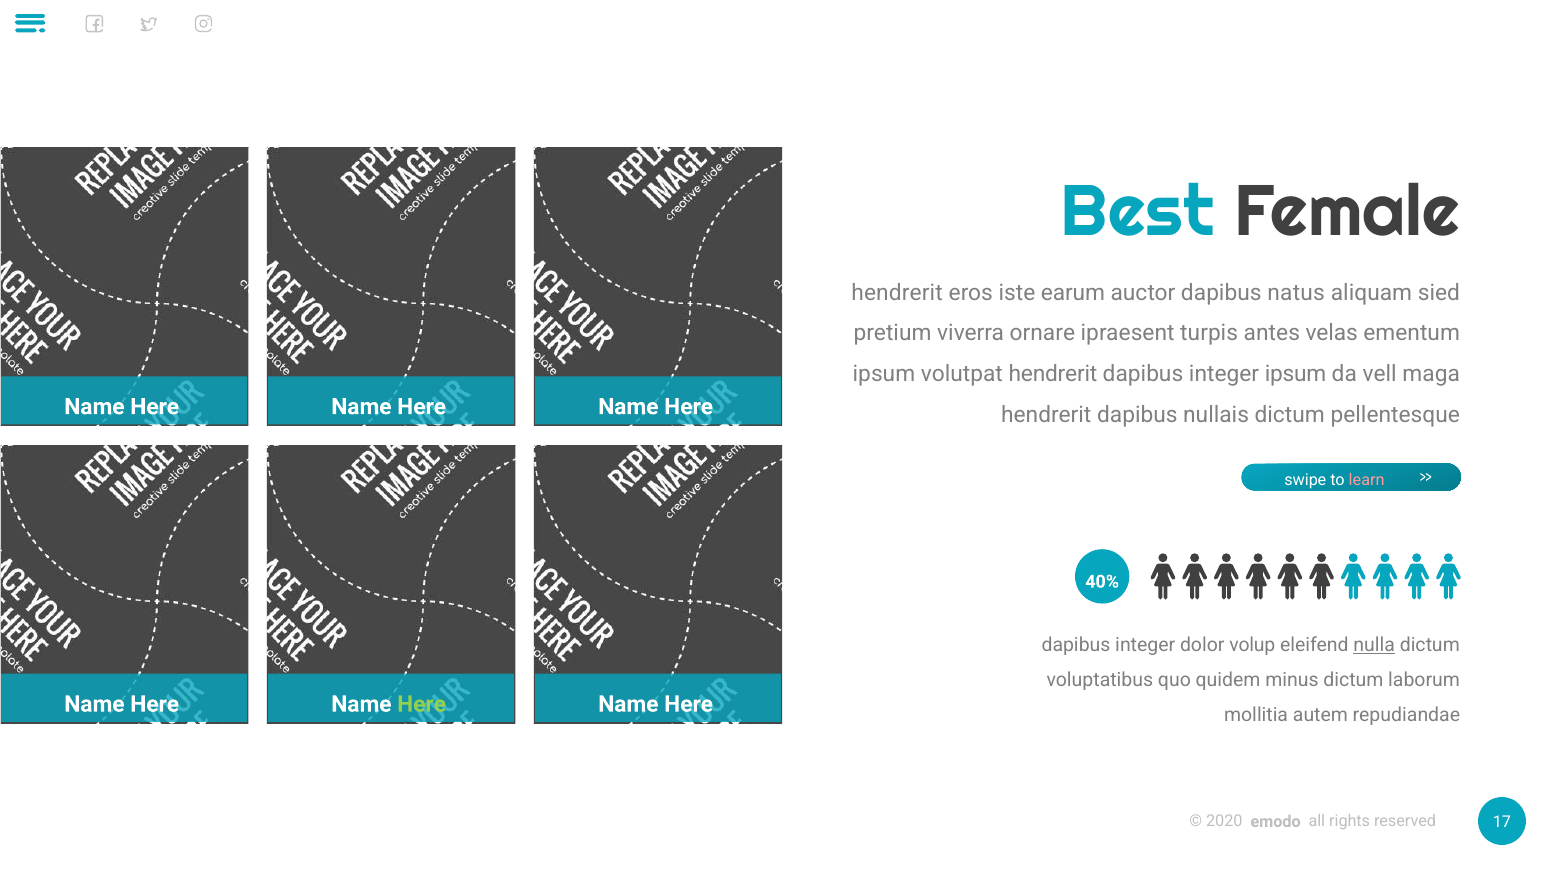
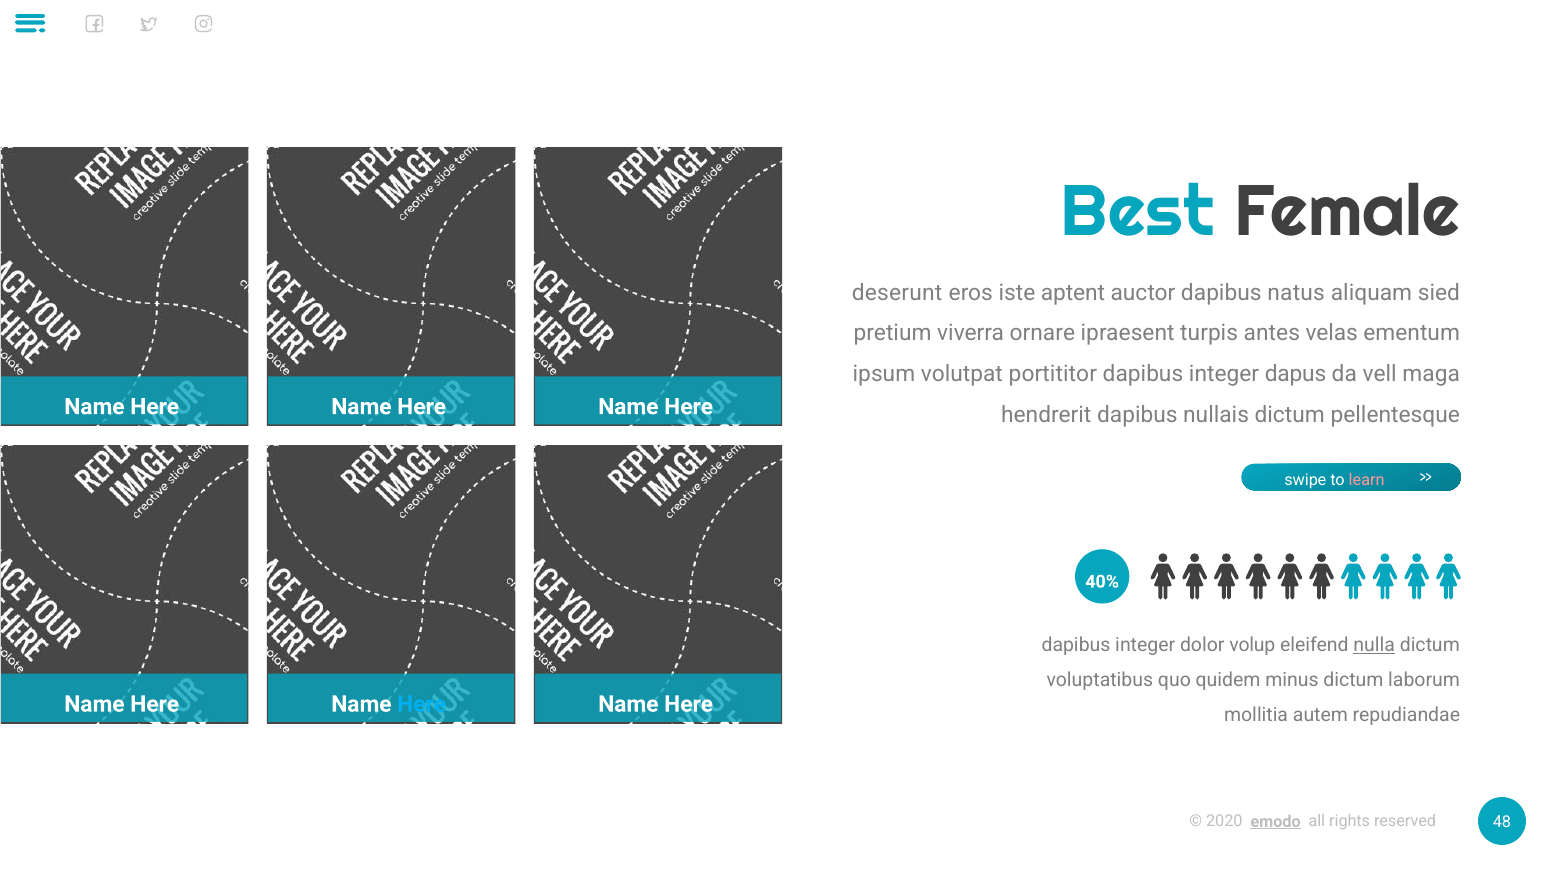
hendrerit: hendrerit -> deserunt (897, 293)
earum: earum -> aptent (1073, 293)
volutpat hendrerit: hendrerit -> portititor (1053, 374)
integer ipsum: ipsum -> dapus (1296, 374)
Here colour: light green -> light blue (422, 704)
emodo underline: none -> present (1276, 821)
17: 17 -> 48 (1502, 822)
